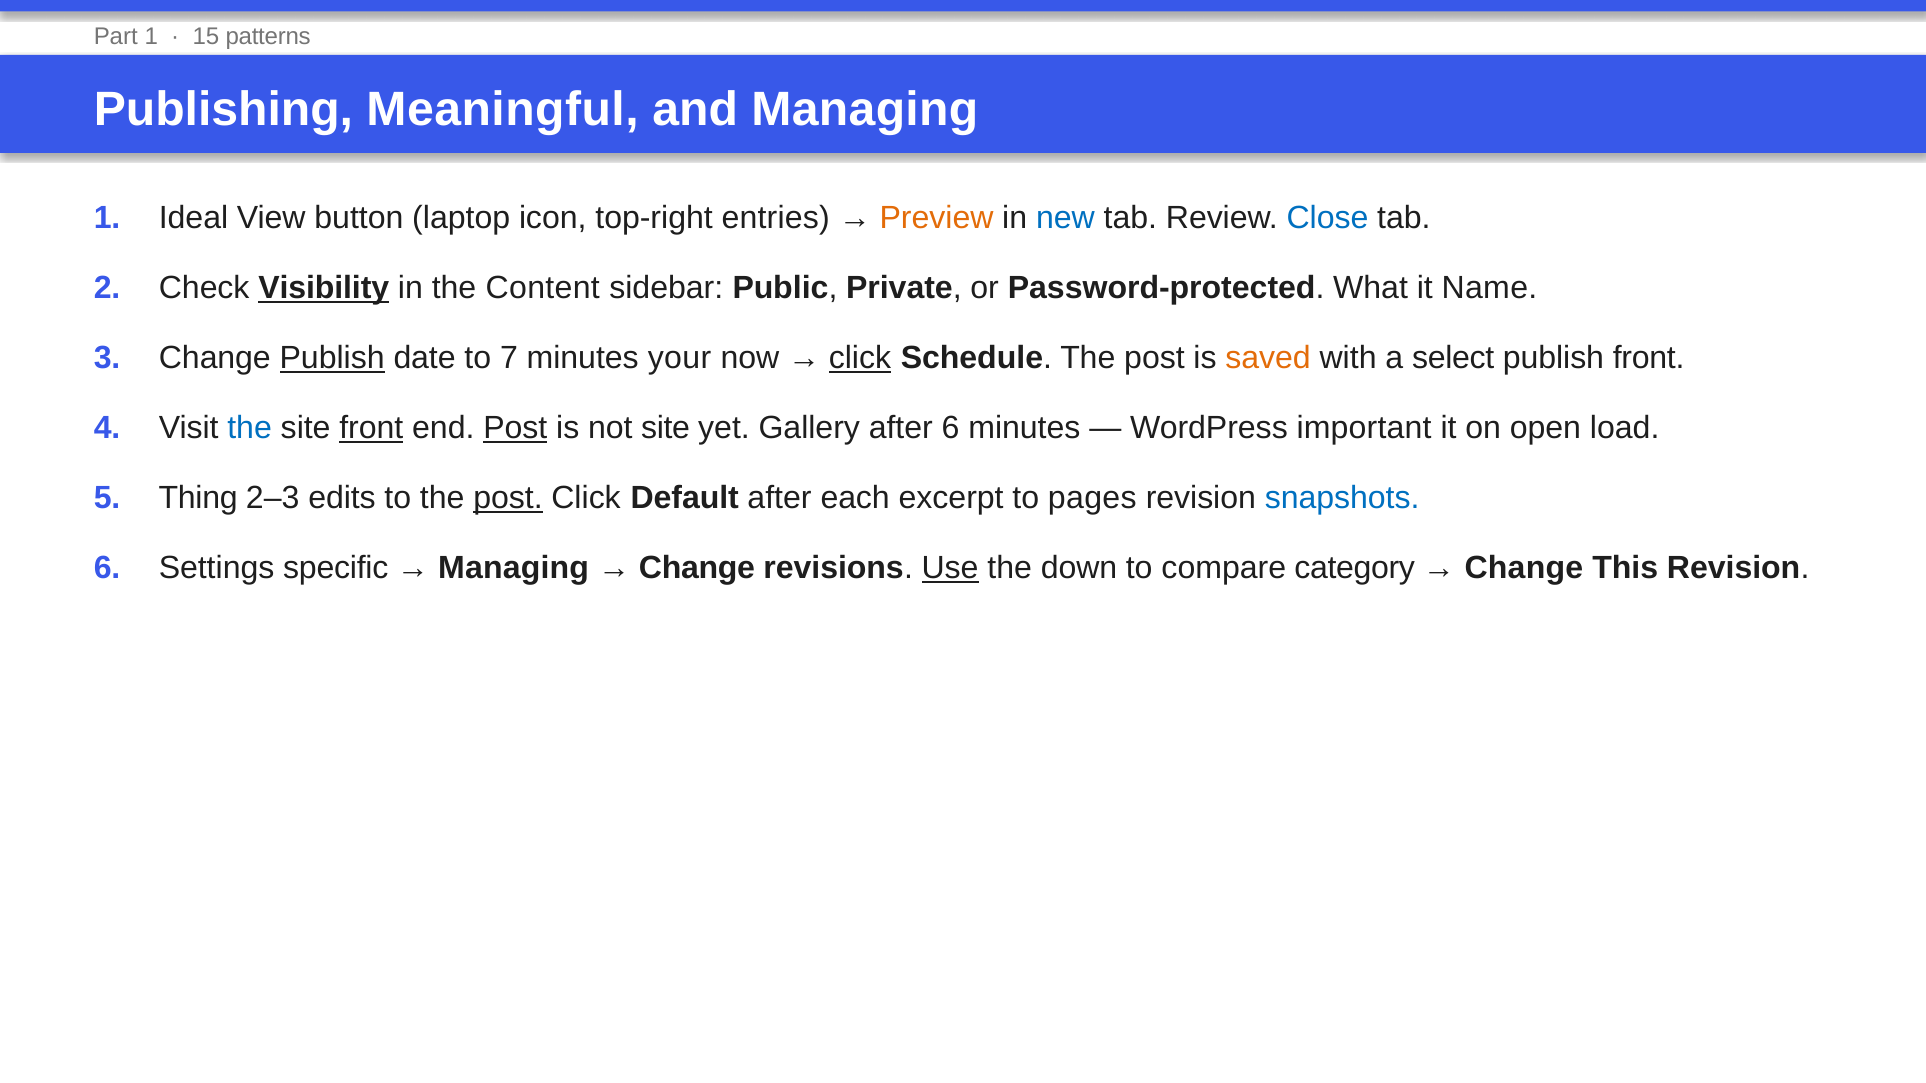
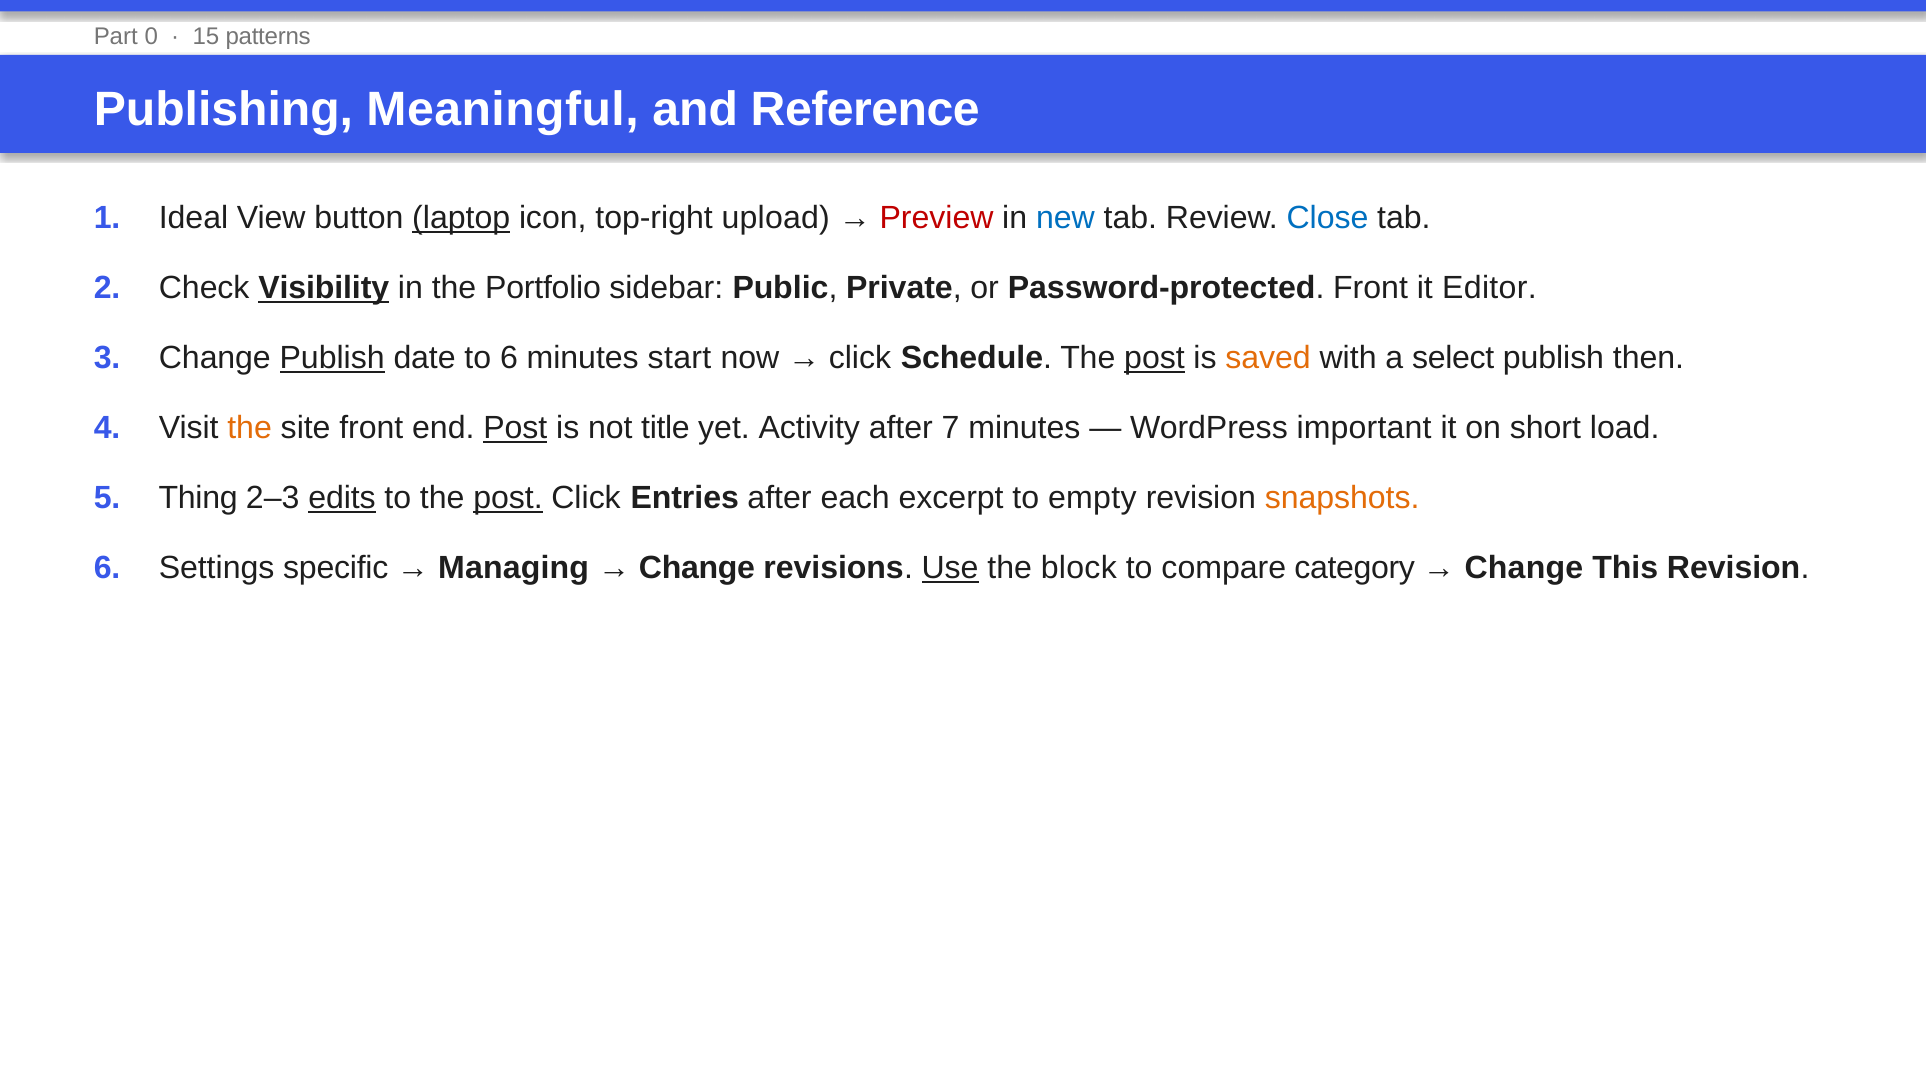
Part 1: 1 -> 0 (151, 36)
and Managing: Managing -> Reference (865, 110)
laptop underline: none -> present (461, 218)
entries: entries -> upload (776, 218)
Preview colour: orange -> red (937, 218)
Content: Content -> Portfolio (543, 288)
Password-protected What: What -> Front (1371, 288)
Name: Name -> Editor (1489, 288)
to 7: 7 -> 6 (509, 358)
your: your -> start (680, 358)
click underline: present -> none (860, 358)
post underline: none -> present (1155, 358)
publish front: front -> then (1649, 358)
the colour: blue -> orange (250, 428)
front underline: present -> none (371, 428)
not site: site -> title (666, 428)
Gallery: Gallery -> Activity (809, 428)
after 6: 6 -> 7 (951, 428)
open: open -> short (1545, 428)
edits underline: none -> present (342, 498)
Default: Default -> Entries (685, 498)
pages: pages -> empty (1092, 498)
snapshots colour: blue -> orange (1342, 498)
down: down -> block (1079, 569)
